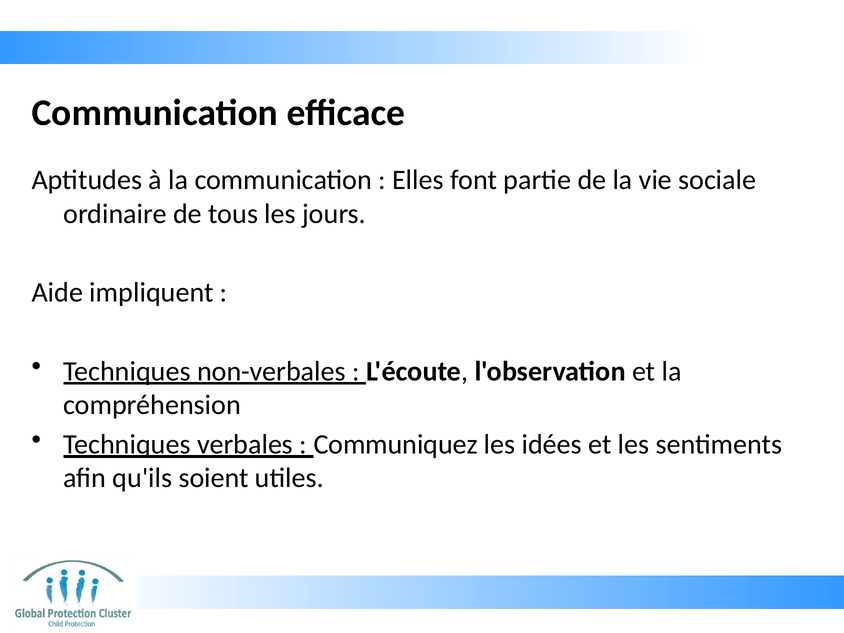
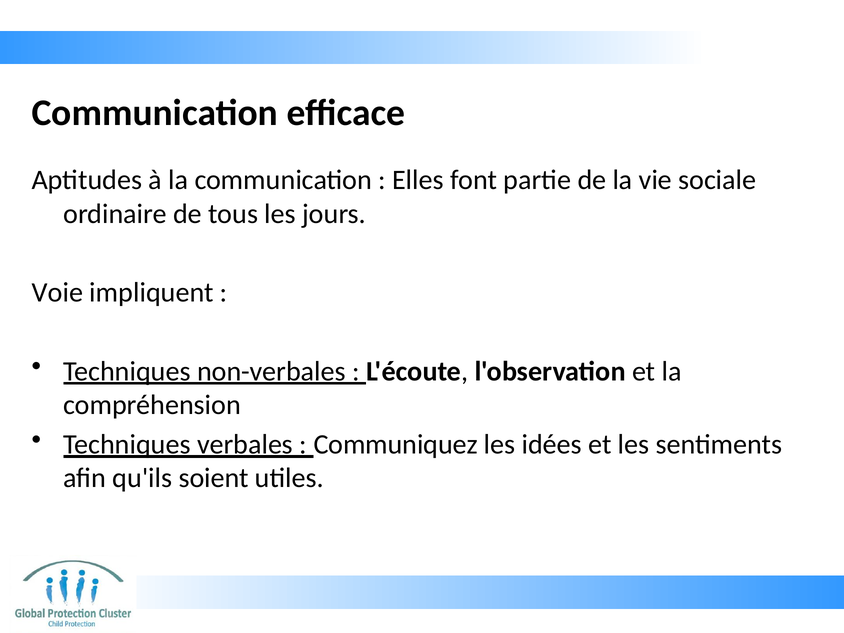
Aide: Aide -> Voie (57, 293)
